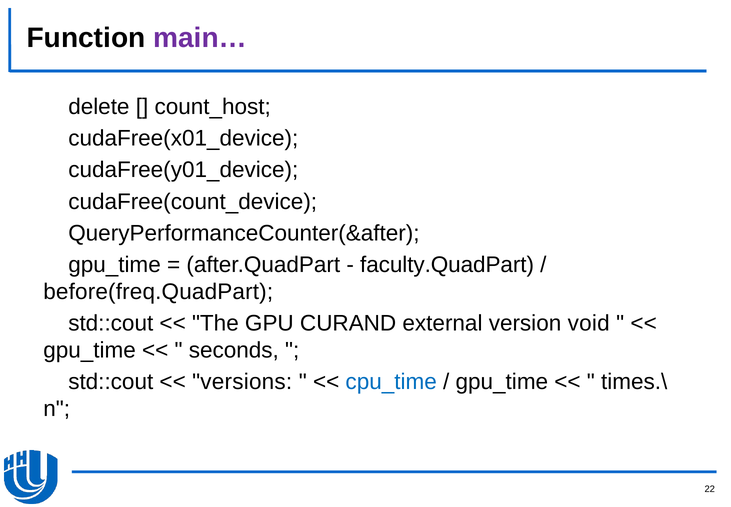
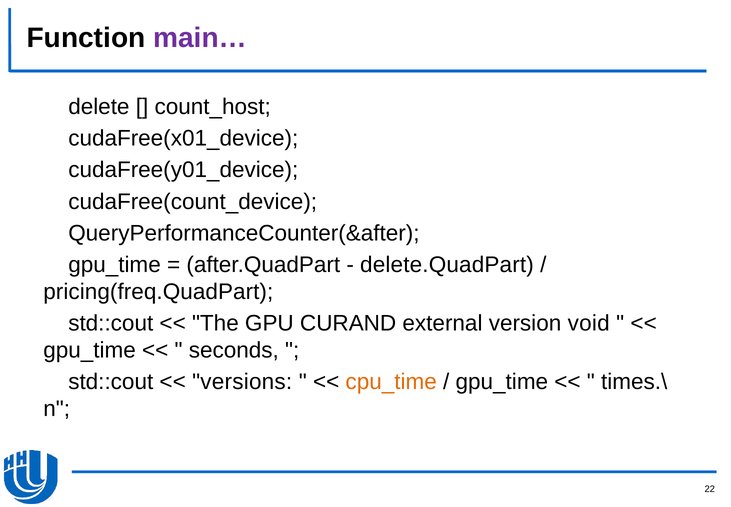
faculty.QuadPart: faculty.QuadPart -> delete.QuadPart (447, 264)
before(freq.QuadPart: before(freq.QuadPart -> pricing(freq.QuadPart (158, 291)
cpu_time colour: blue -> orange (391, 381)
